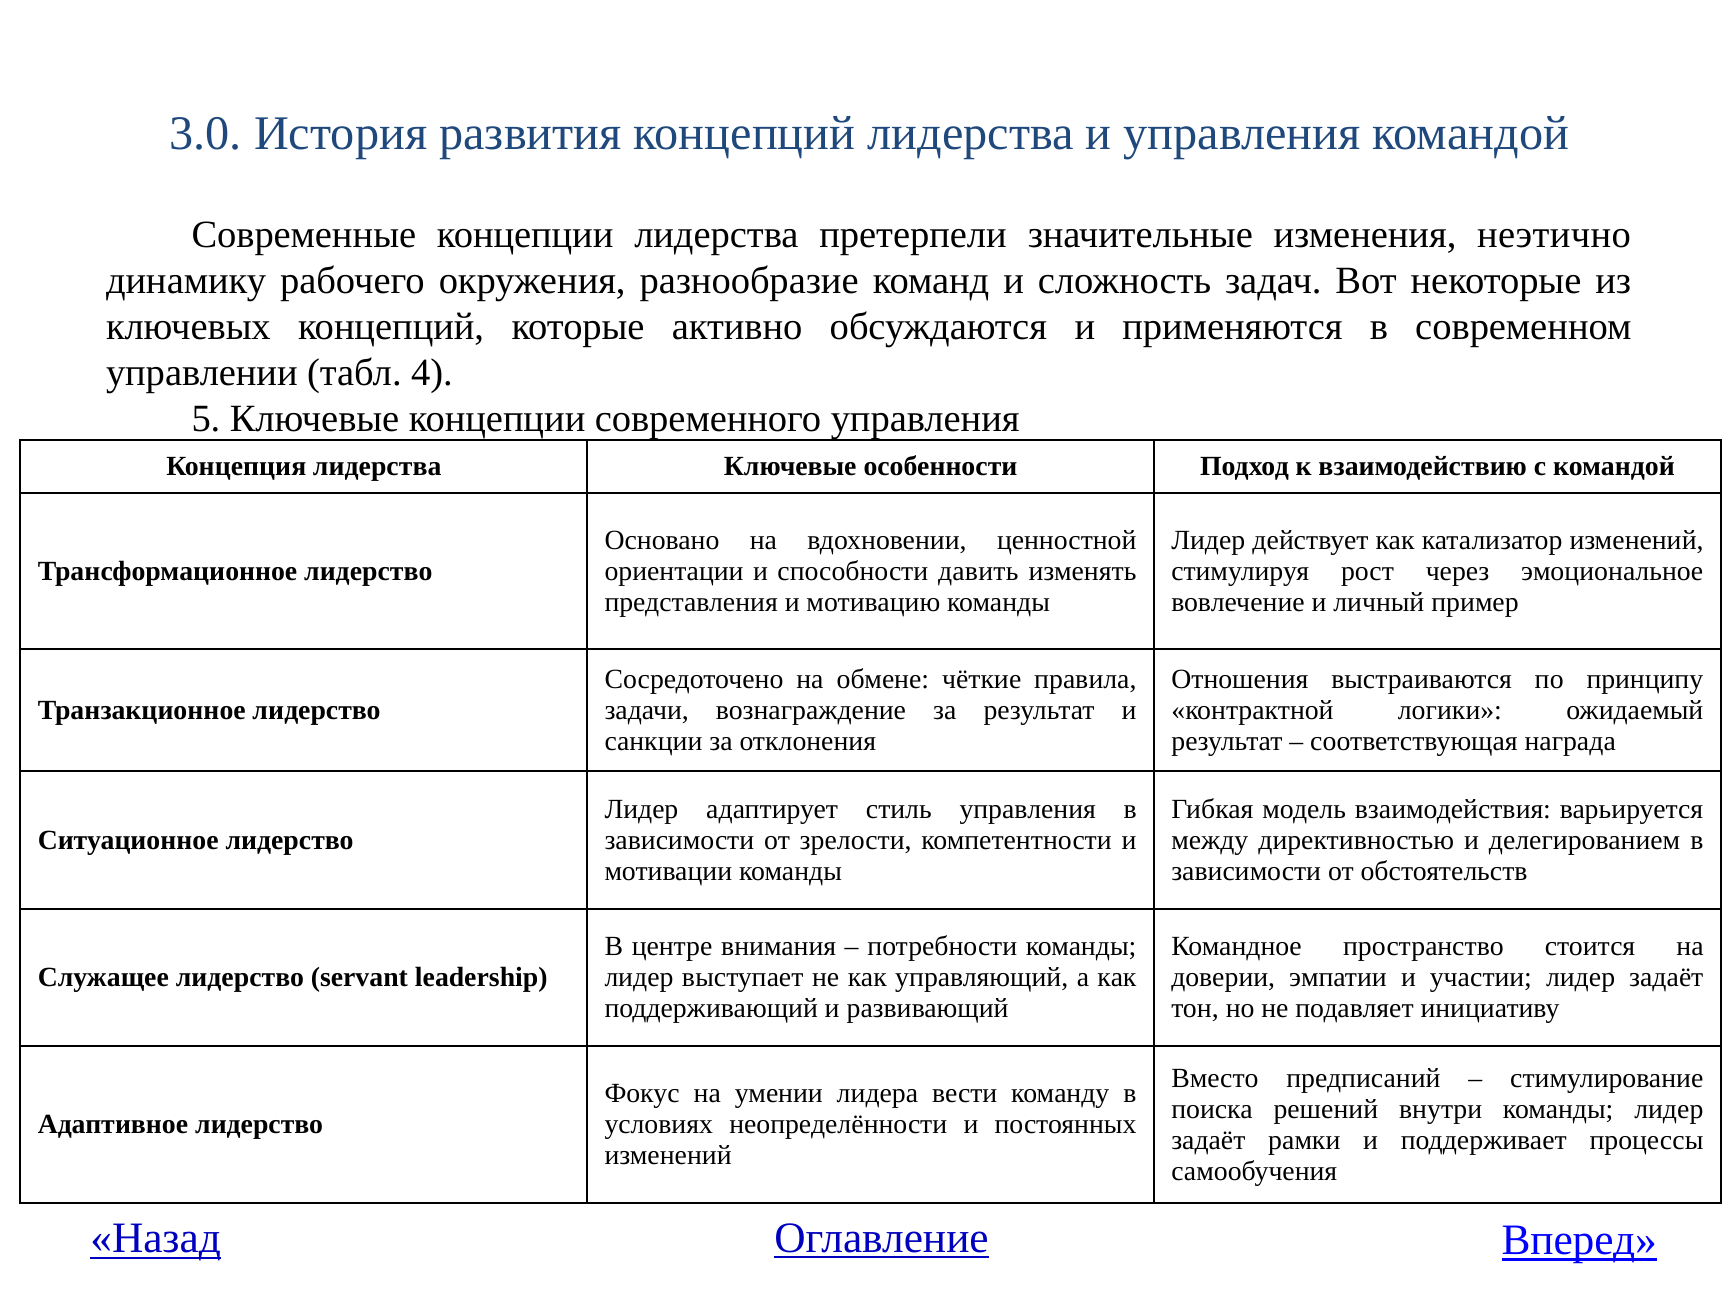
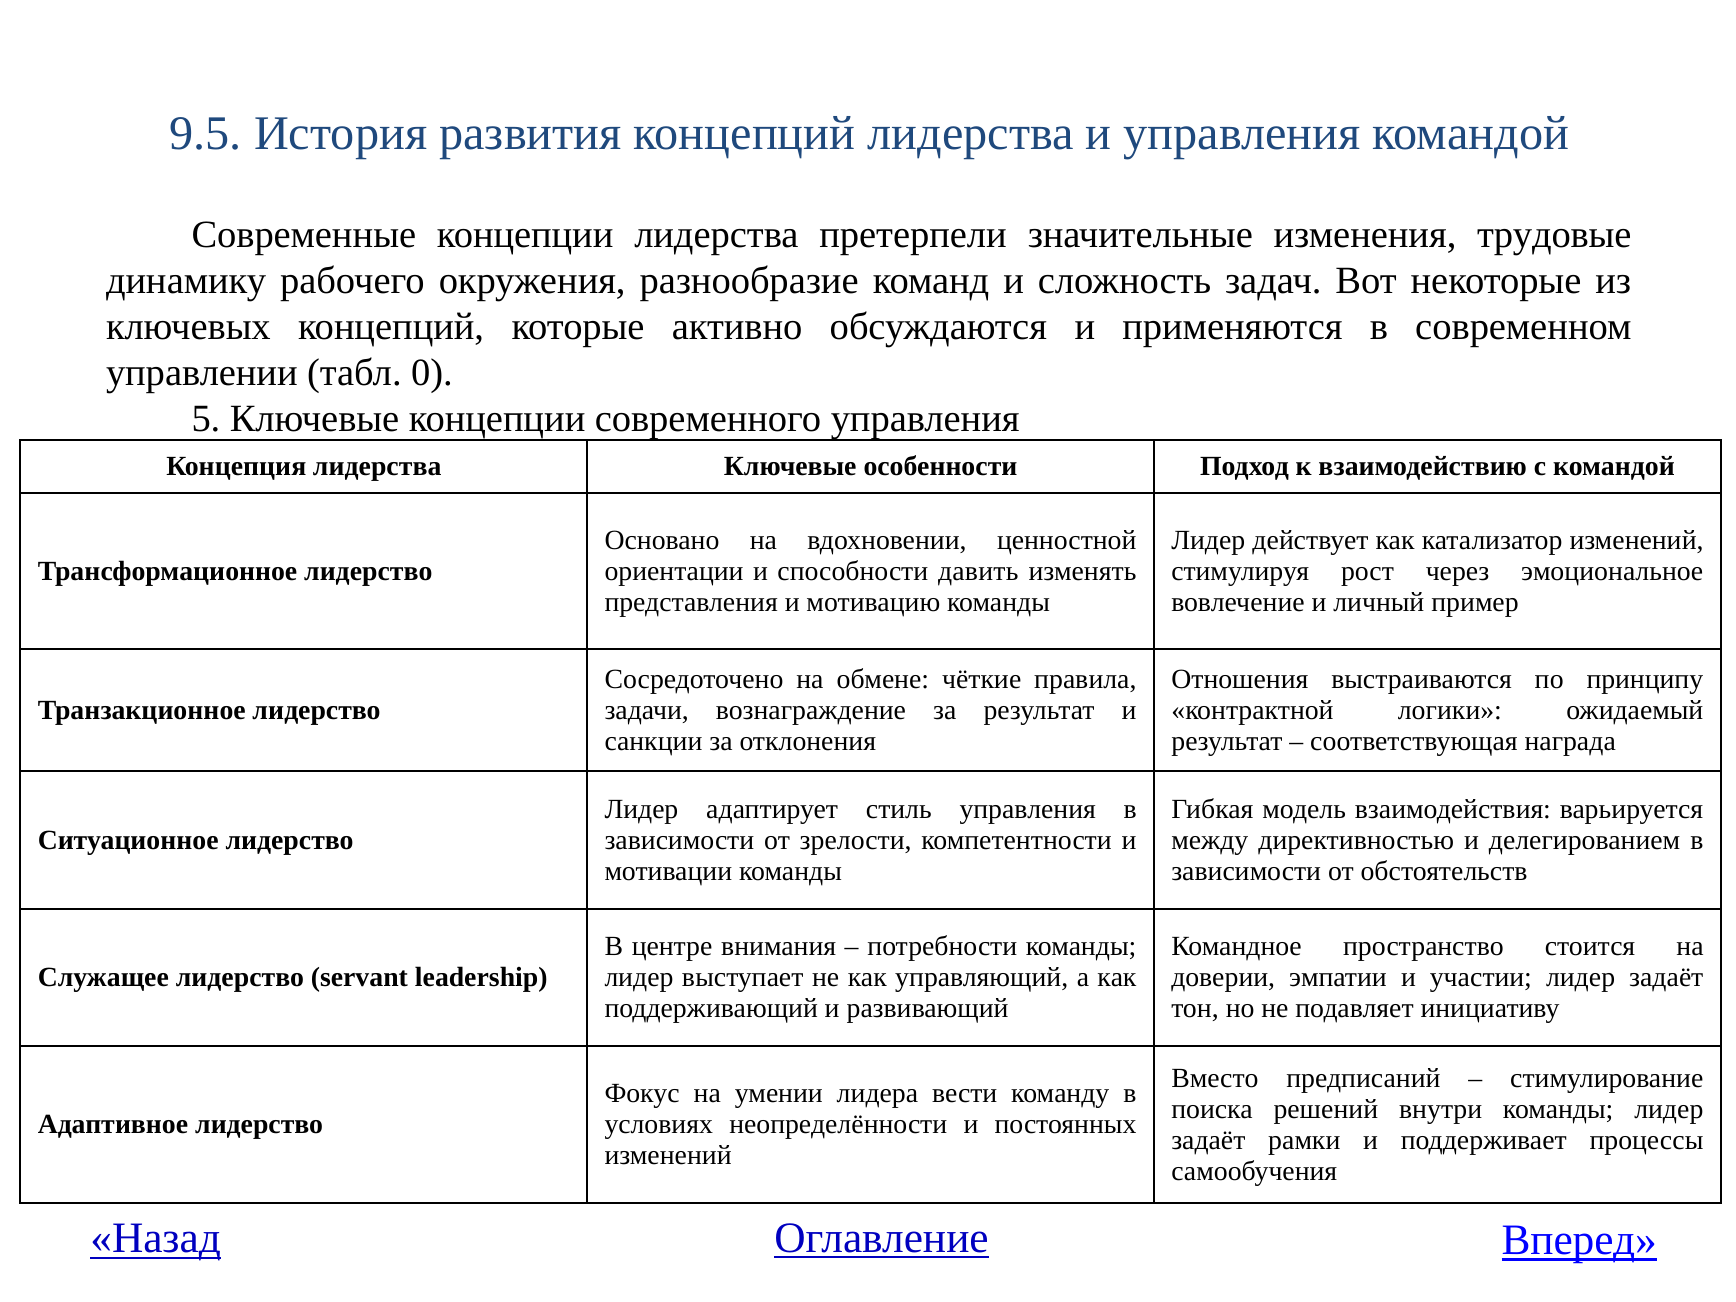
3.0: 3.0 -> 9.5 (206, 134)
неэтично: неэтично -> трудовые (1554, 234)
4: 4 -> 0 (432, 373)
